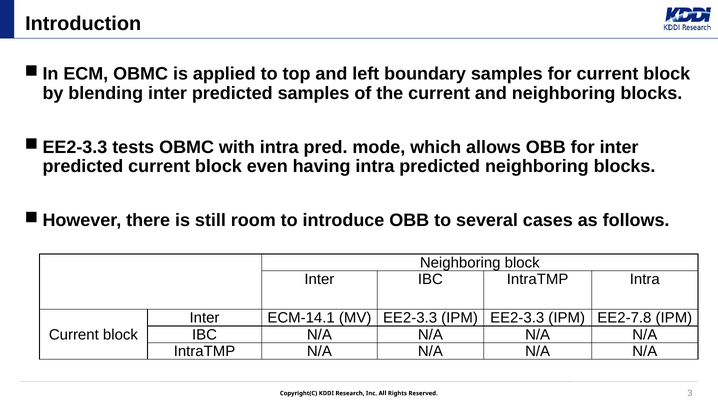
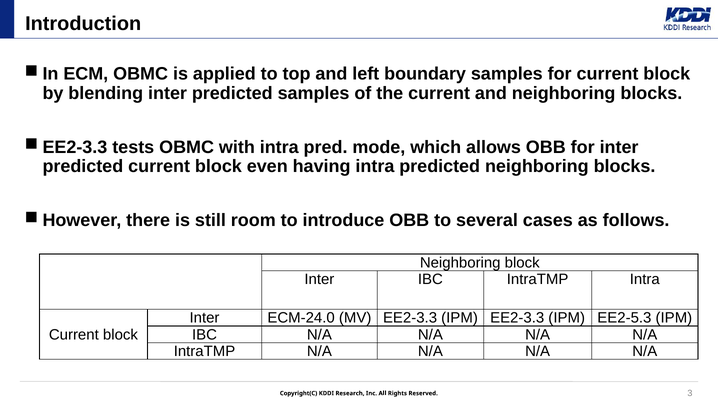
ECM-14.1: ECM-14.1 -> ECM-24.0 (301, 318)
EE2-7.8: EE2-7.8 -> EE2-5.3 (624, 318)
